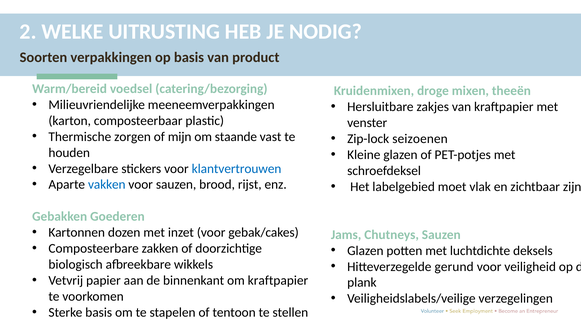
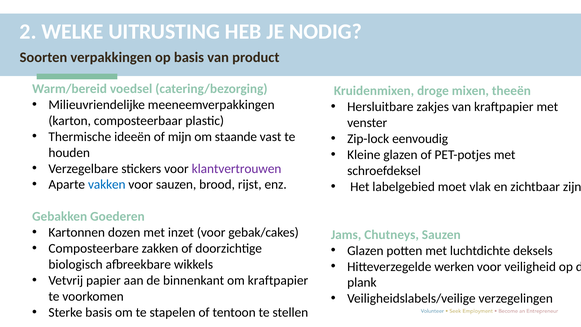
zorgen: zorgen -> ideeën (133, 137)
seizoenen: seizoenen -> eenvoudig (420, 139)
klantvertrouwen colour: blue -> purple (237, 169)
gerund: gerund -> werken (454, 266)
